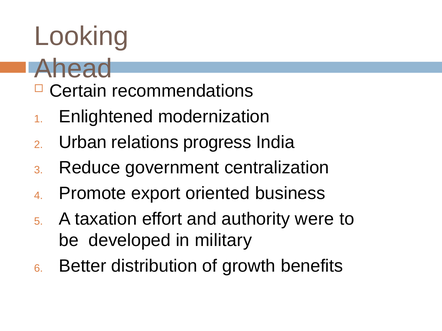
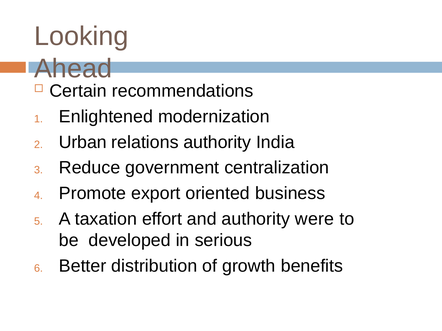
relations progress: progress -> authority (217, 142)
military: military -> serious (223, 241)
